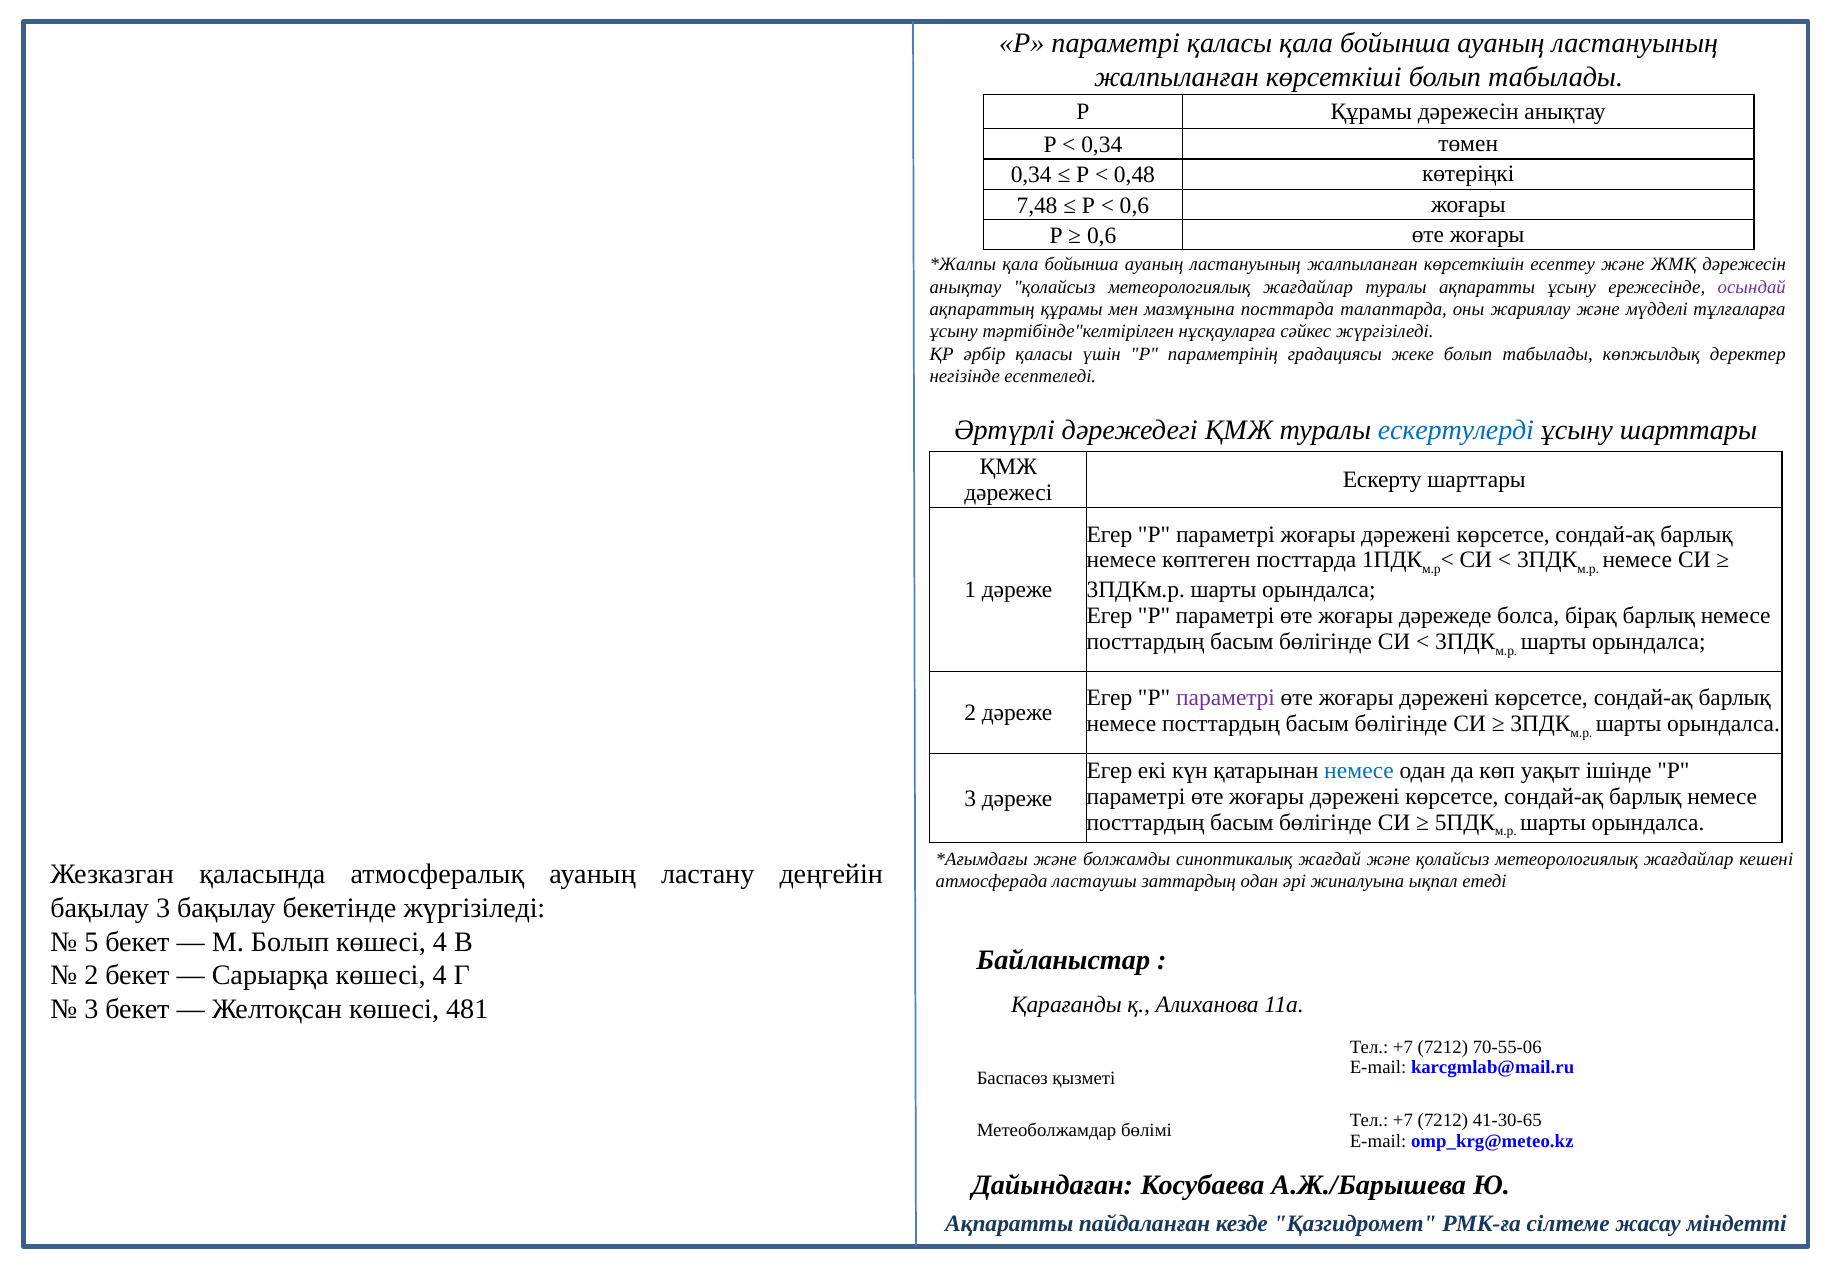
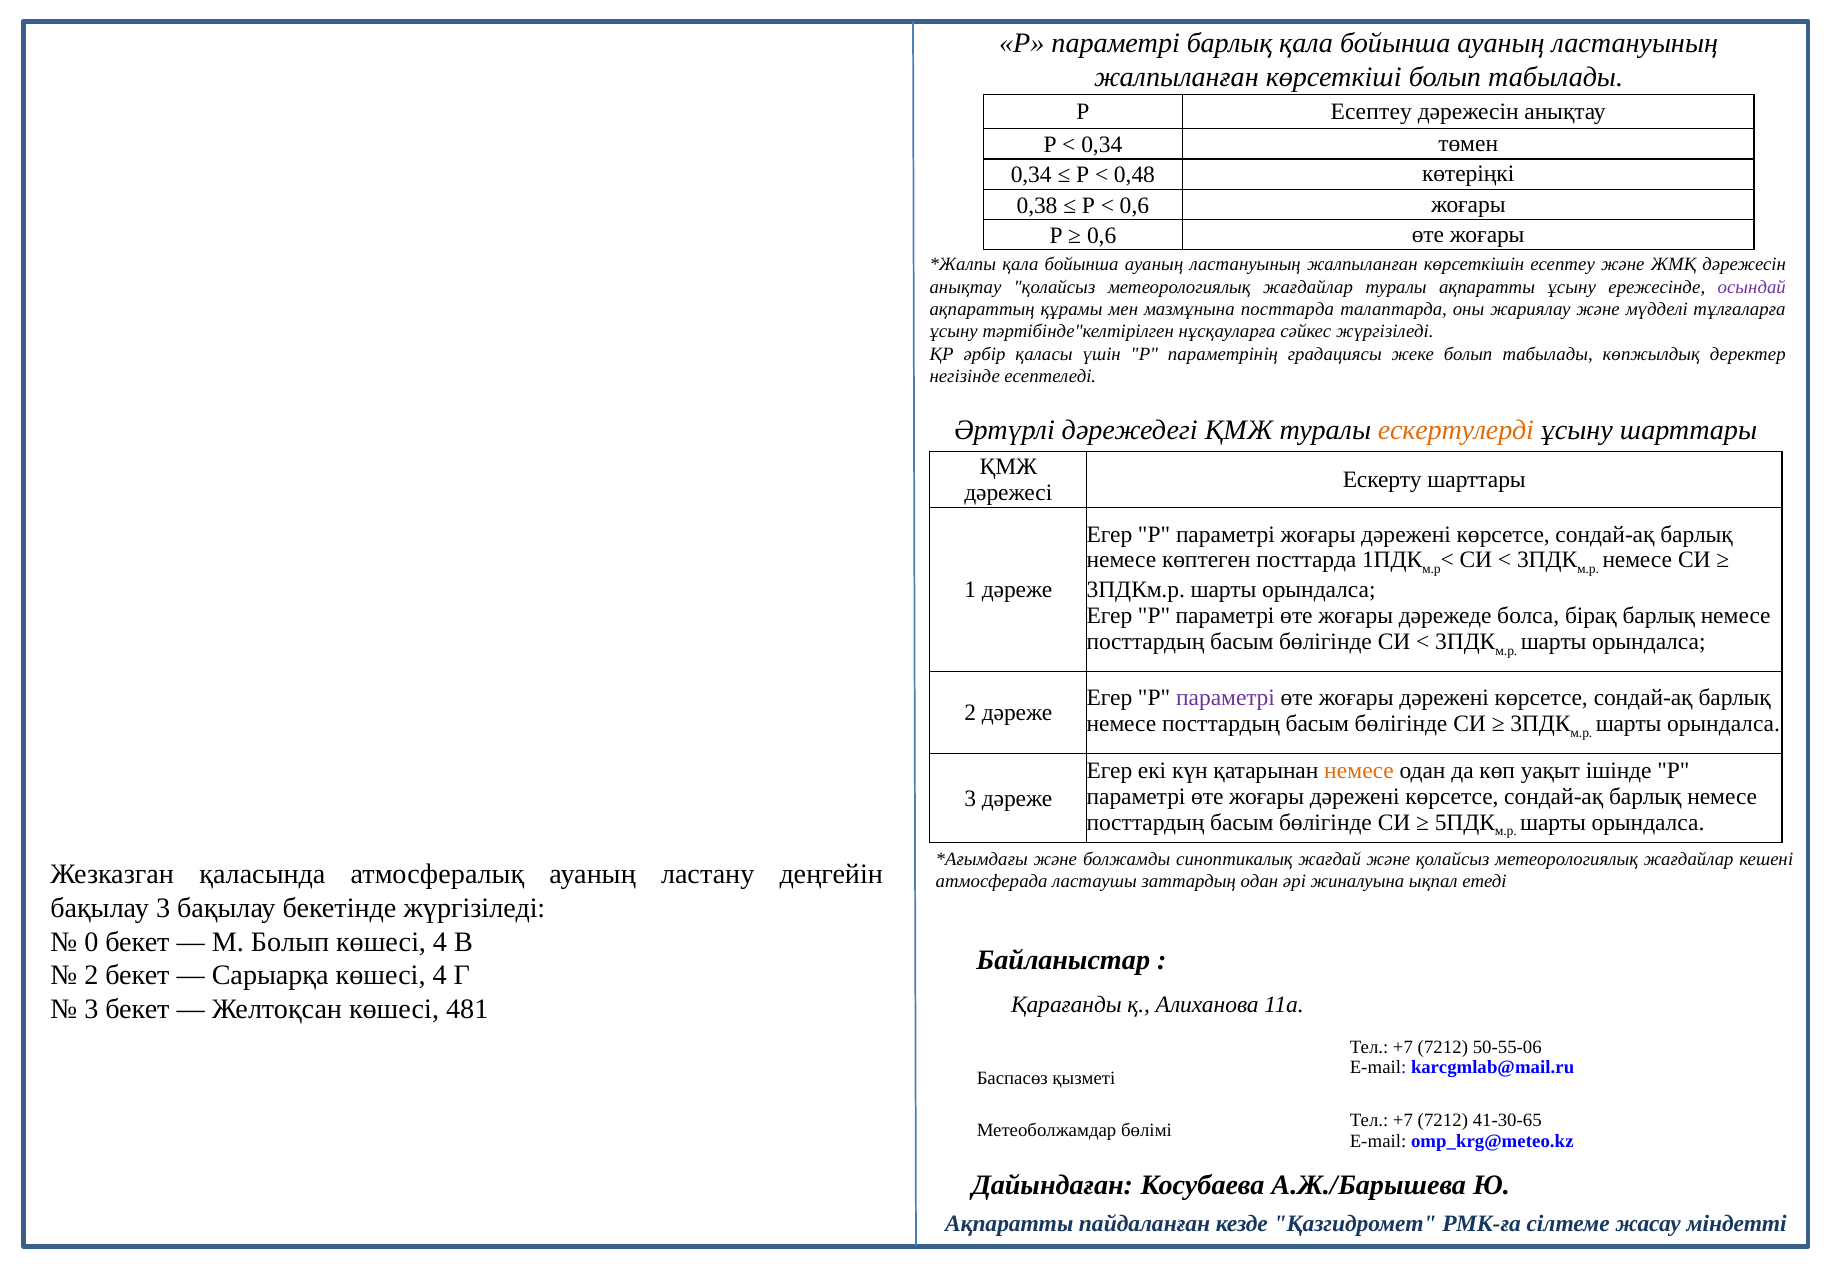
параметрі қаласы: қаласы -> барлық (1230, 43)
Р Құрамы: Құрамы -> Есептеу (1371, 112)
7,48: 7,48 -> 0,38 (1037, 205)
ескертулерді colour: blue -> orange (1456, 430)
немесе colour: blue -> orange (1359, 771)
5: 5 -> 0 (91, 942)
70-55-06: 70-55-06 -> 50-55-06 (1507, 1047)
